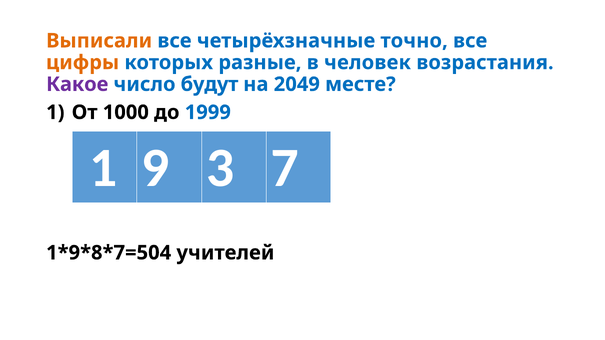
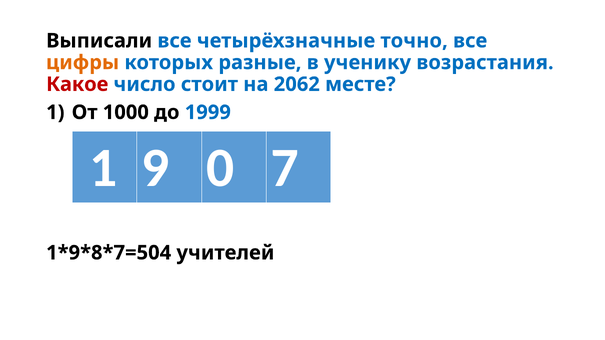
Выписали colour: orange -> black (99, 41)
человек: человек -> ученику (368, 63)
Какое colour: purple -> red (77, 84)
будут: будут -> стоит (209, 84)
2049: 2049 -> 2062 (297, 84)
3: 3 -> 0 (220, 168)
